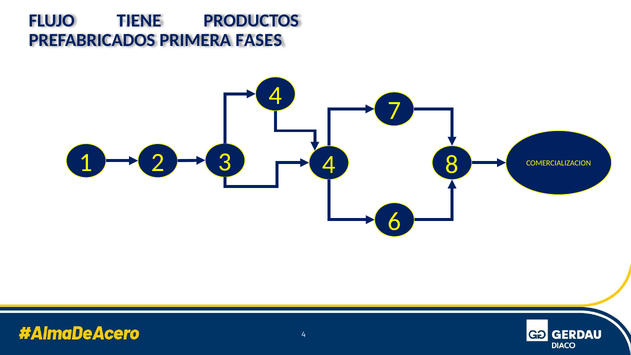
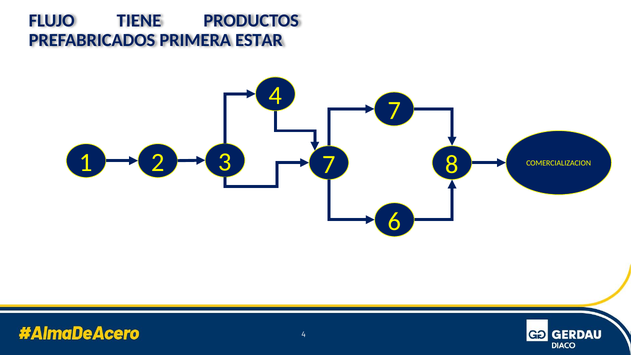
FASES: FASES -> ESTAR (259, 40)
2 4: 4 -> 7 (329, 164)
